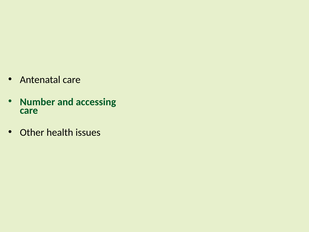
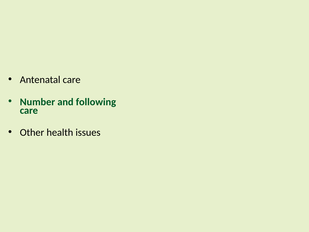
accessing: accessing -> following (96, 102)
